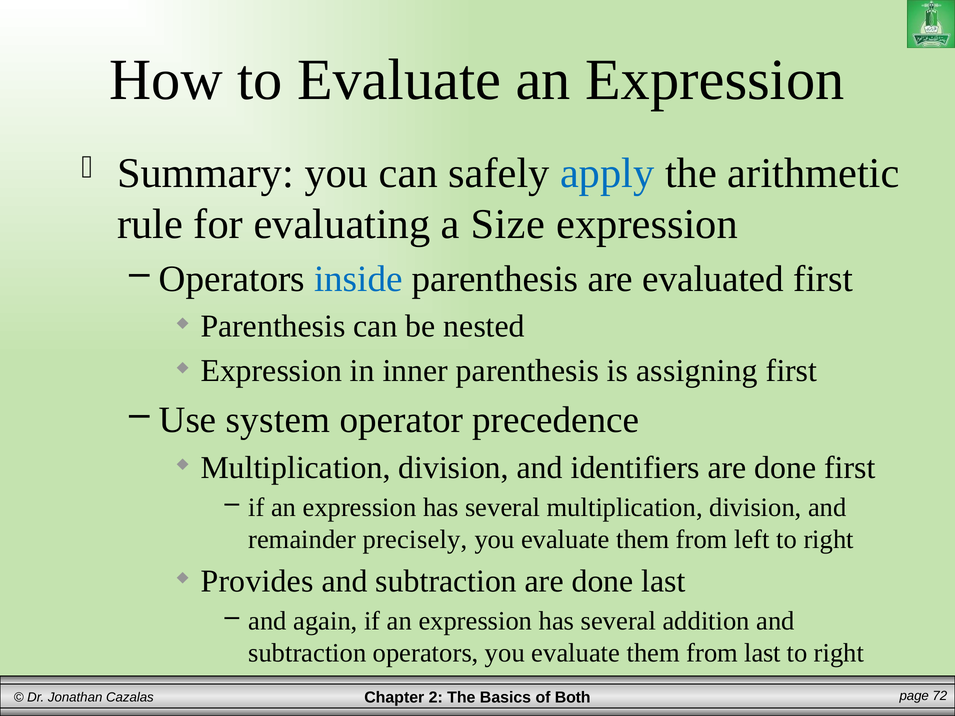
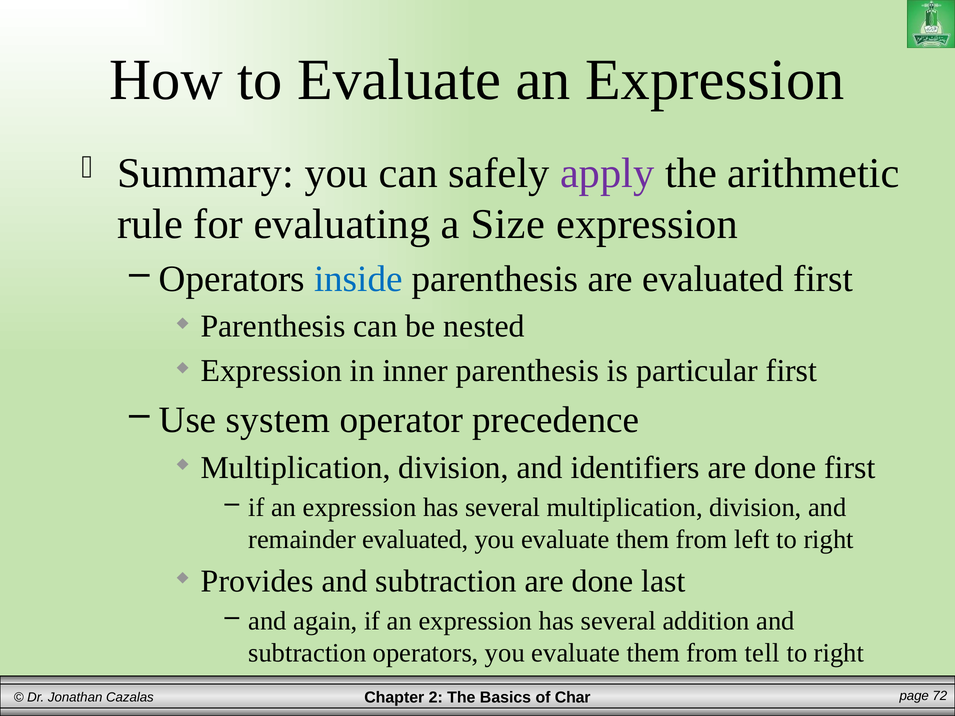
apply colour: blue -> purple (607, 173)
assigning: assigning -> particular (697, 371)
remainder precisely: precisely -> evaluated (415, 539)
from last: last -> tell (762, 653)
Both: Both -> Char (573, 698)
